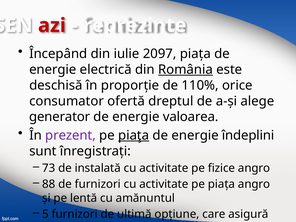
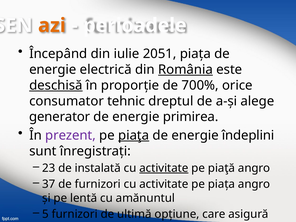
azi colour: red -> orange (52, 25)
reprezinte: reprezinte -> perioadele (135, 25)
2097: 2097 -> 2051 (160, 54)
deschisă underline: none -> present (56, 85)
110%: 110% -> 700% (200, 85)
ofertă: ofertă -> tehnic (126, 101)
valoarea: valoarea -> primirea (191, 117)
73: 73 -> 23 (49, 168)
activitate underline: none -> present (164, 168)
fizice: fizice -> piaţă (221, 168)
88: 88 -> 37 (49, 184)
